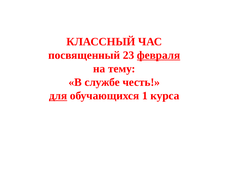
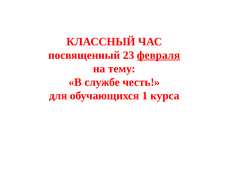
для underline: present -> none (58, 96)
